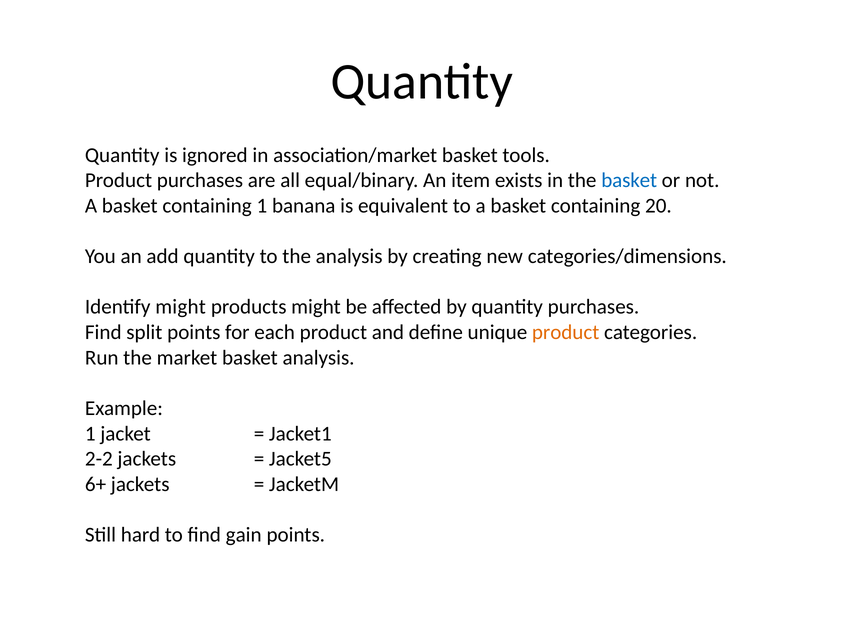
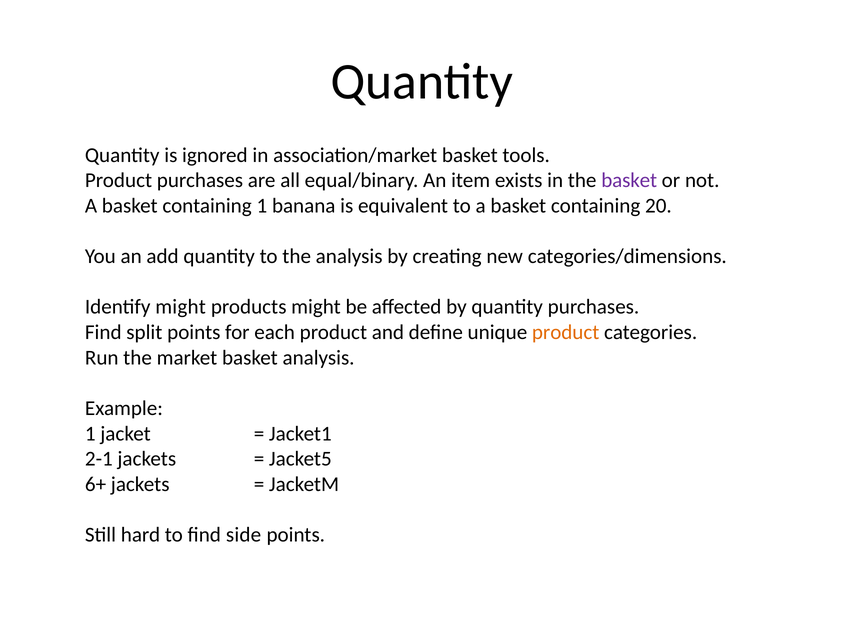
basket colour: blue -> purple (629, 180)
2-2: 2-2 -> 2-1 (99, 459)
gain: gain -> side (244, 535)
